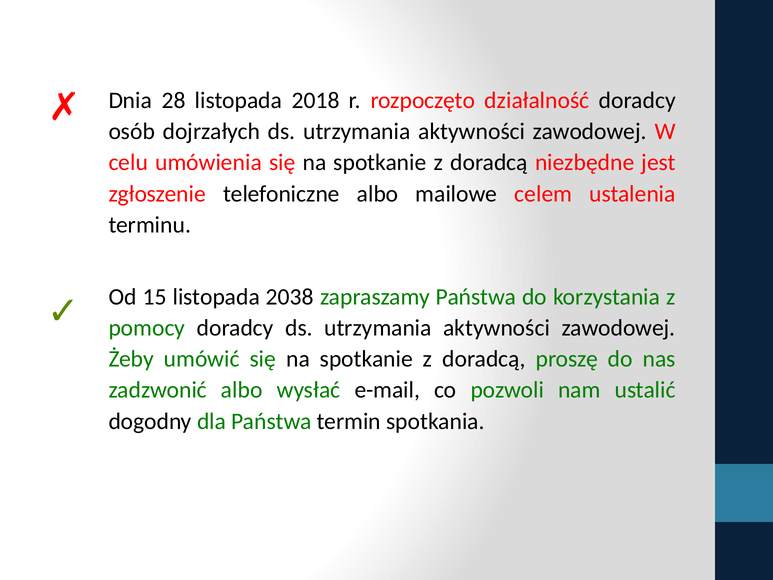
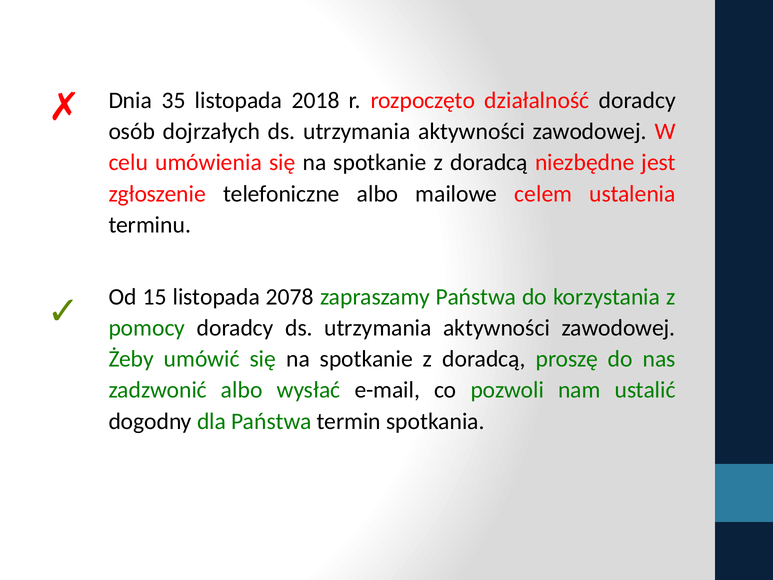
28: 28 -> 35 (174, 100)
2038: 2038 -> 2078 (290, 297)
